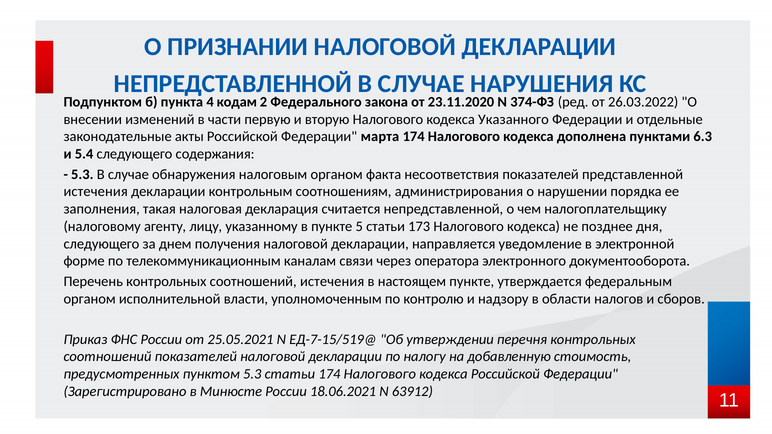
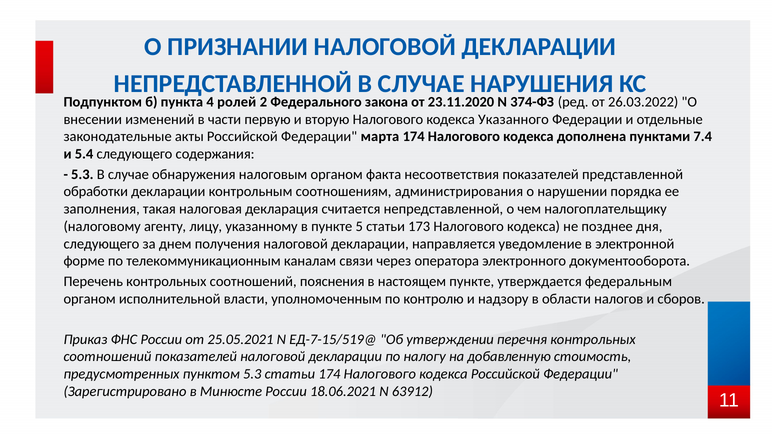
кодам: кодам -> ролей (237, 102)
6.3: 6.3 -> 7.4 (703, 137)
истечения: истечения -> обработки (96, 192)
соотношений истечения: истечения -> пояснения (332, 282)
